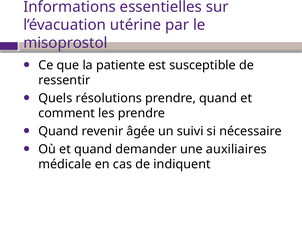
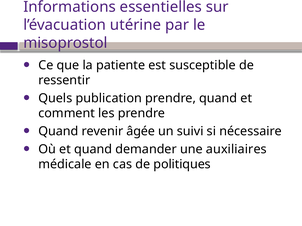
résolutions: résolutions -> publication (109, 98)
indiquent: indiquent -> politiques (182, 165)
